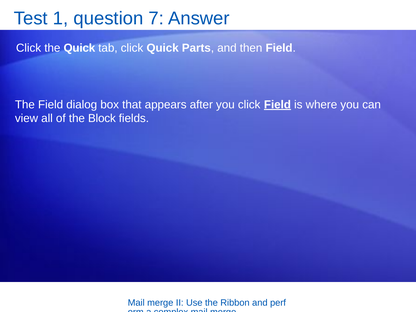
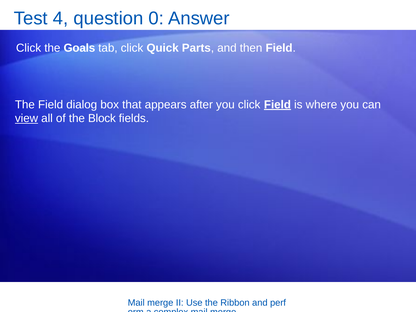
1: 1 -> 4 (61, 18)
7: 7 -> 0 (156, 18)
the Quick: Quick -> Goals (79, 48)
view underline: none -> present (26, 118)
